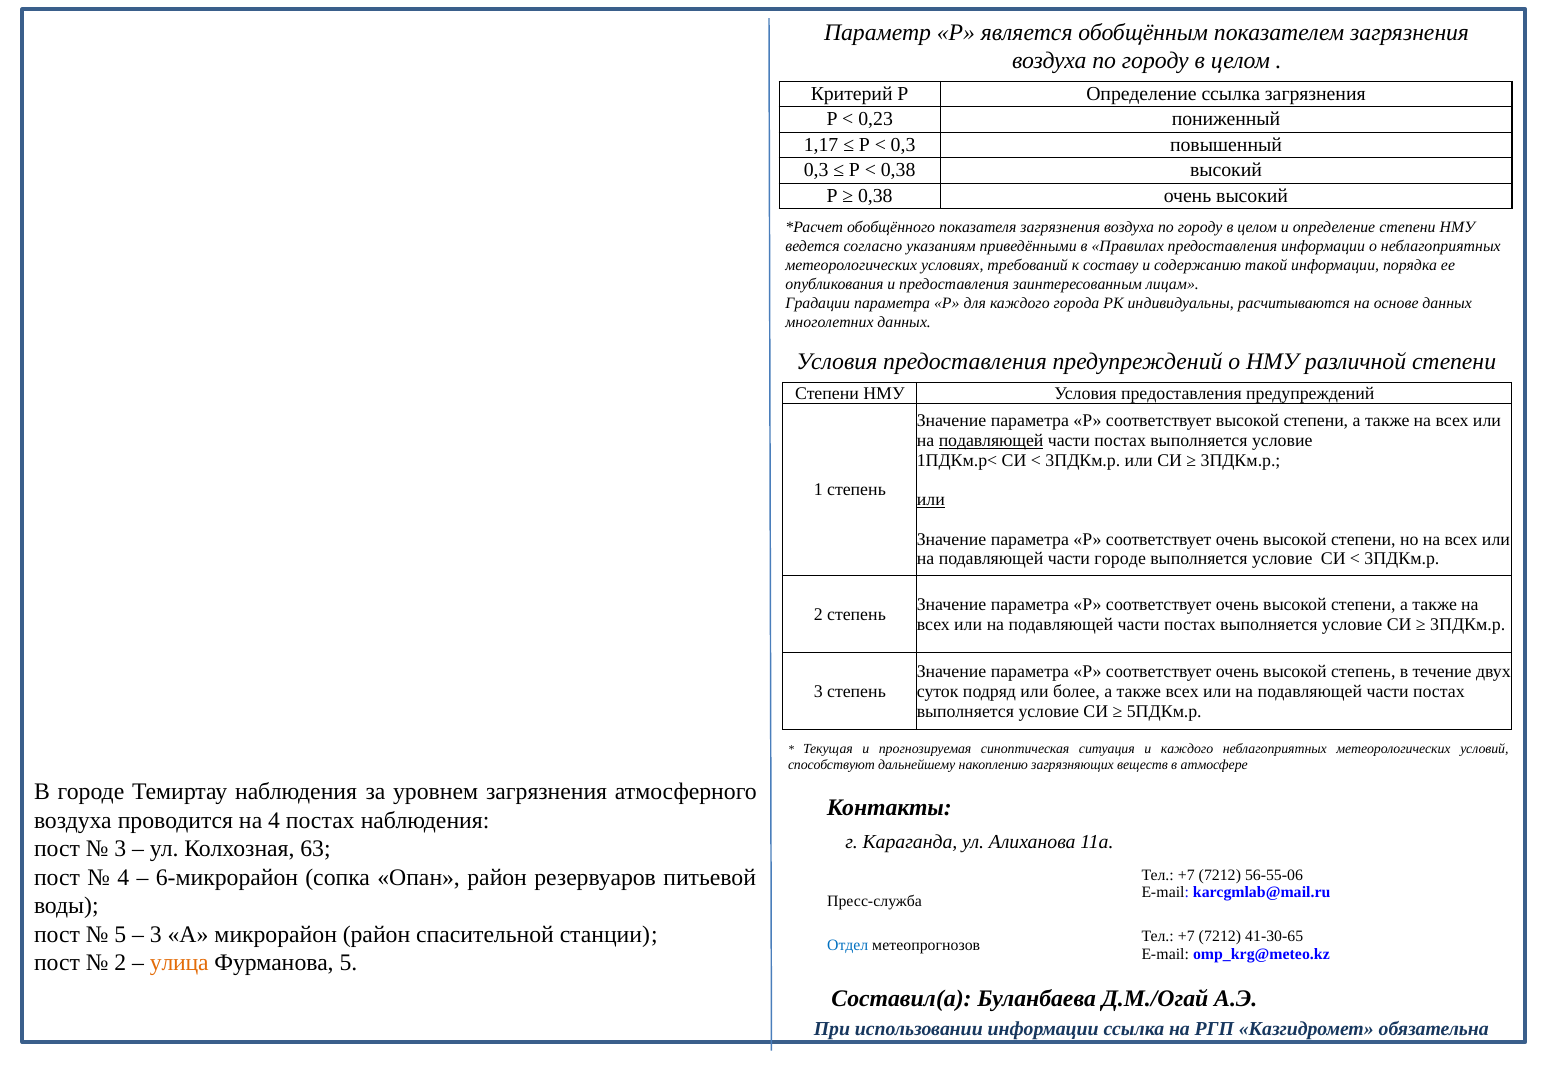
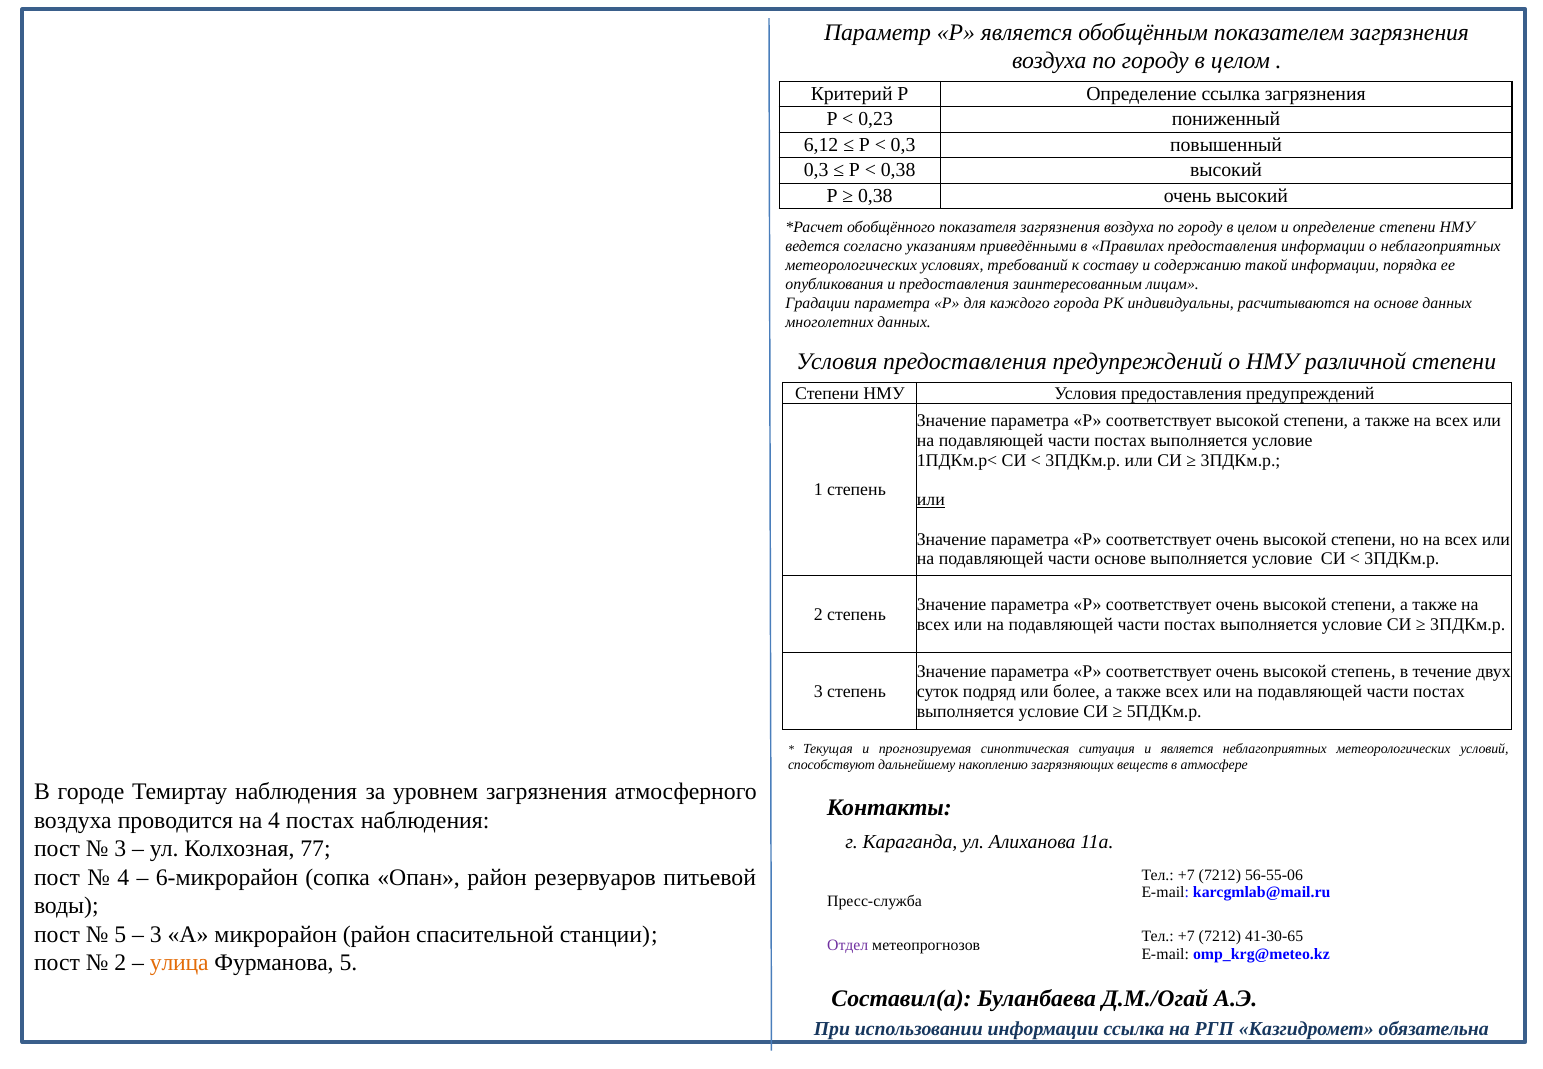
1,17: 1,17 -> 6,12 (821, 145)
подавляющей underline: present -> none (991, 440)
части городе: городе -> основе (1120, 559)
и каждого: каждого -> является (1187, 748)
63: 63 -> 77 (315, 848)
Отдел colour: blue -> purple (848, 945)
